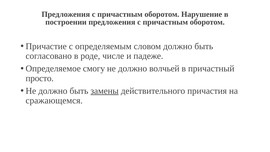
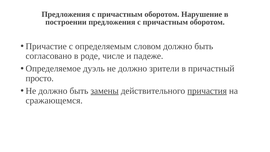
смогу: смогу -> дуэль (94, 69)
волчьей: волчьей -> зрители (164, 69)
причастия underline: none -> present (207, 91)
